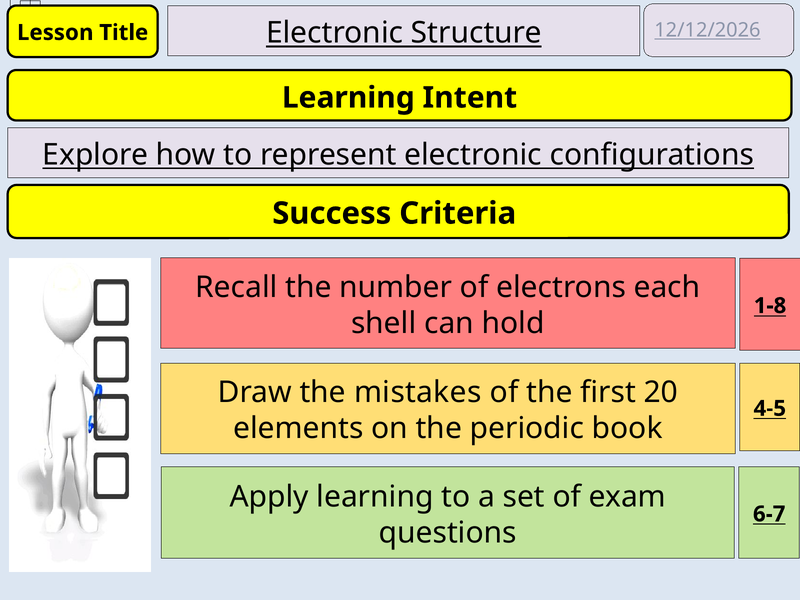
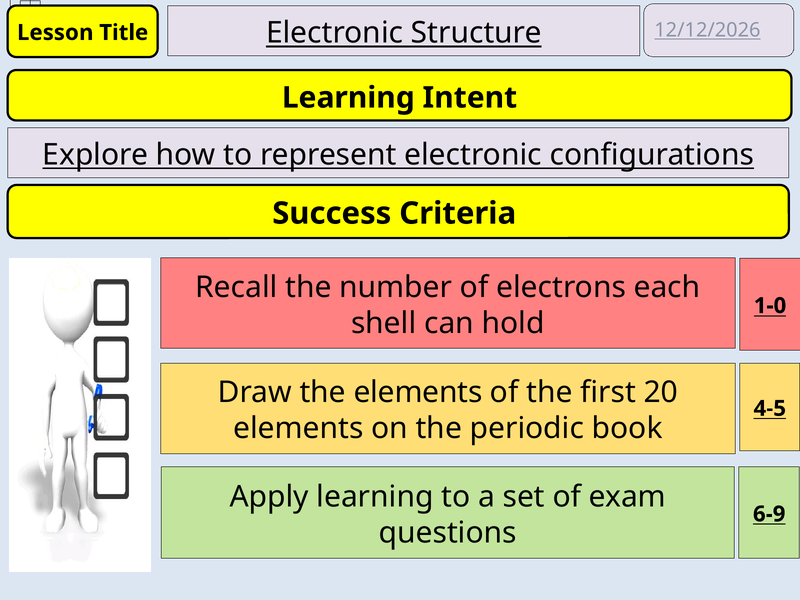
1-8: 1-8 -> 1-0 (770, 306)
the mistakes: mistakes -> elements (418, 392)
6-7: 6-7 -> 6-9 (769, 514)
